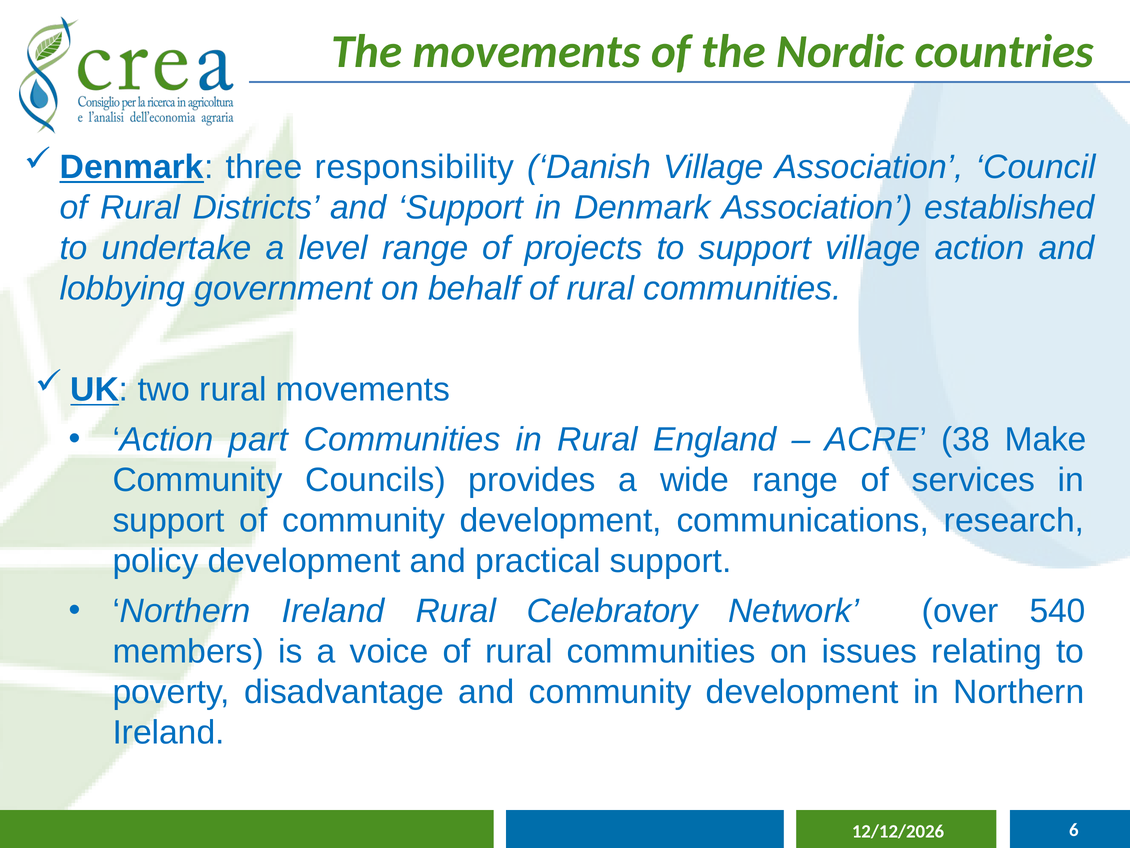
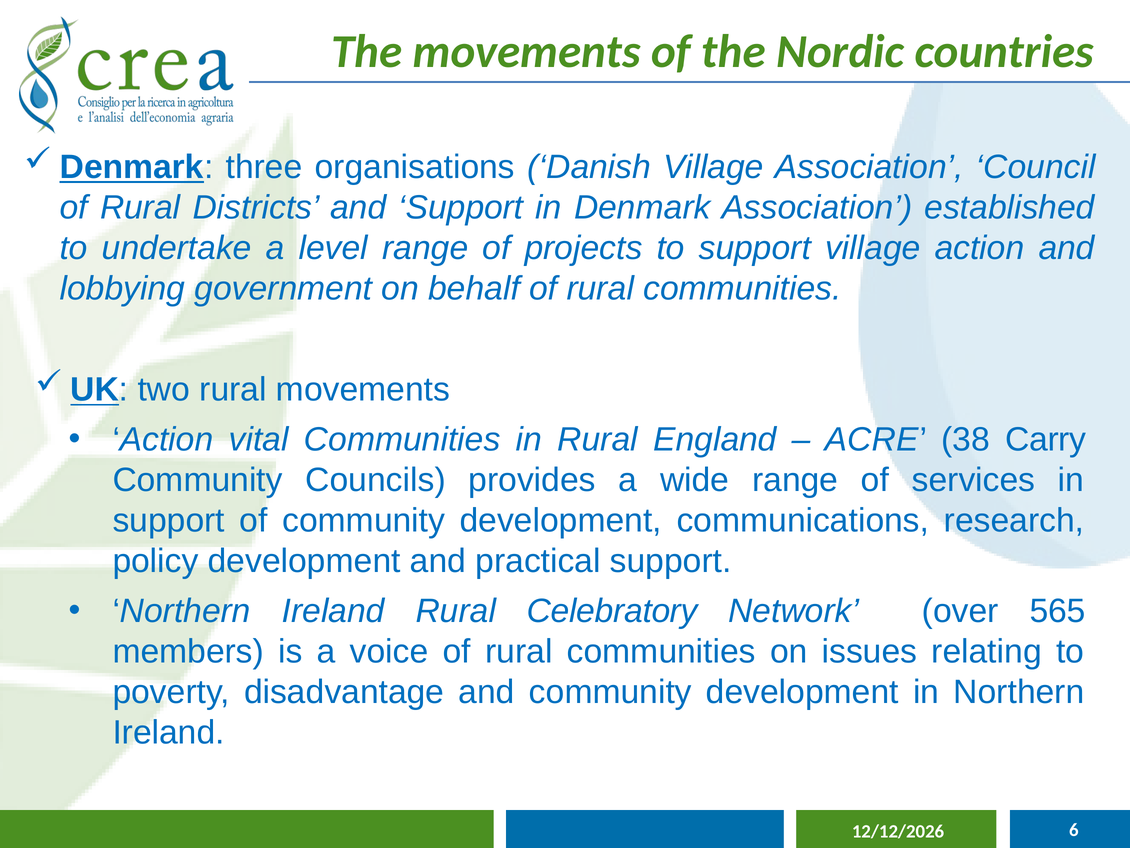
responsibility: responsibility -> organisations (415, 167)
part: part -> vital (259, 439)
Make: Make -> Carry (1046, 439)
540: 540 -> 565 (1058, 611)
